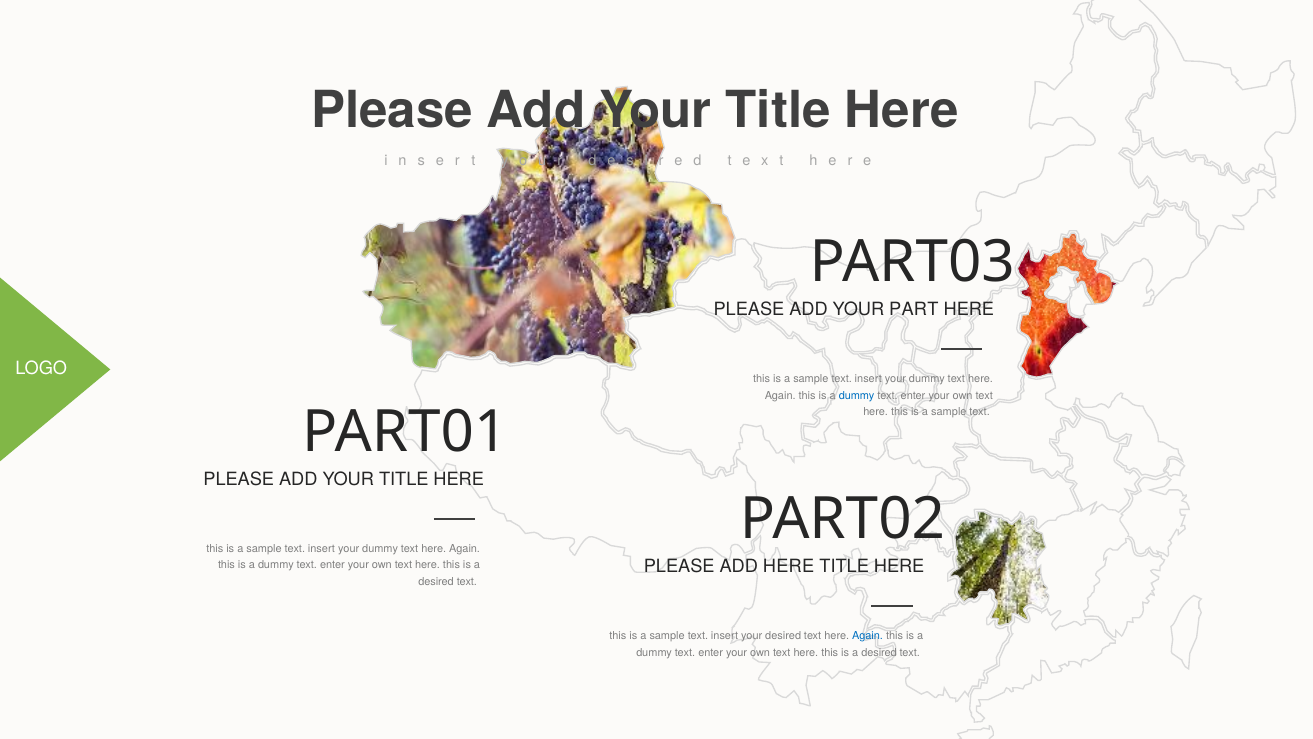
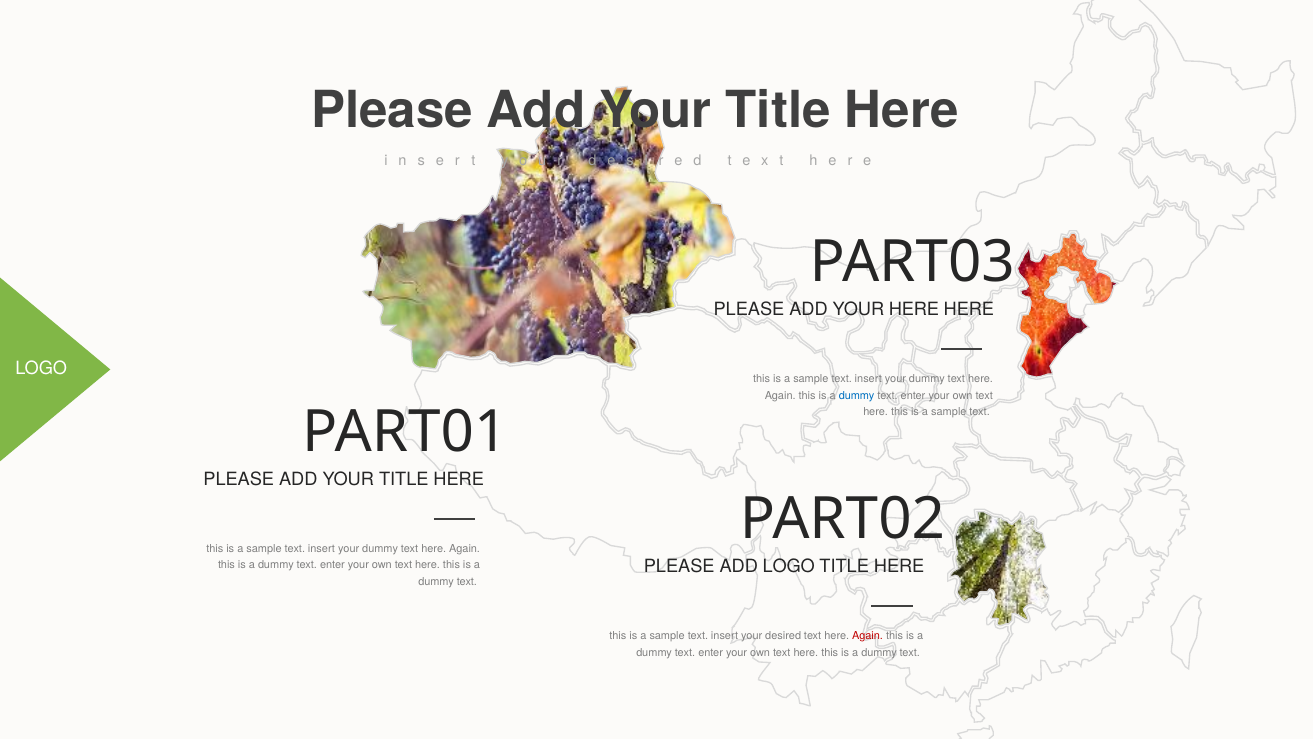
YOUR PART: PART -> HERE (914, 309)
ADD HERE: HERE -> LOGO (789, 566)
desired: desired -> dummy (436, 581)
Again colour: blue -> red (868, 636)
desired: desired -> dummy (879, 652)
